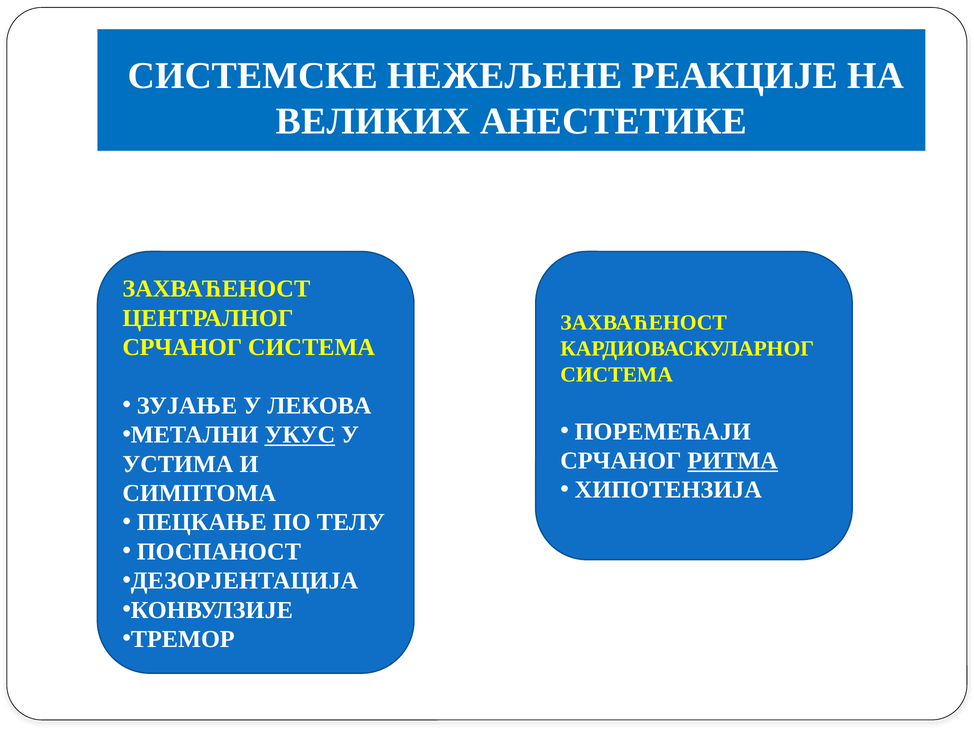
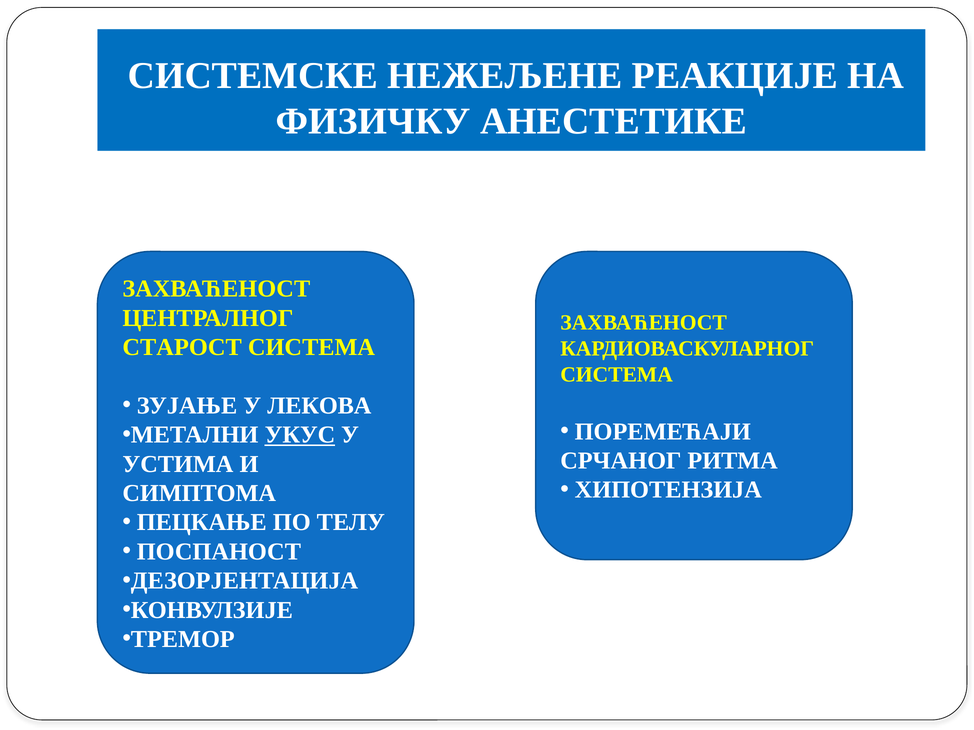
ВЕЛИКИХ: ВЕЛИКИХ -> ФИЗИЧКУ (373, 121)
СРЧАНОГ: СРЧАНОГ -> СТАРОСТ (182, 347)
РИТМА underline: present -> none (733, 461)
